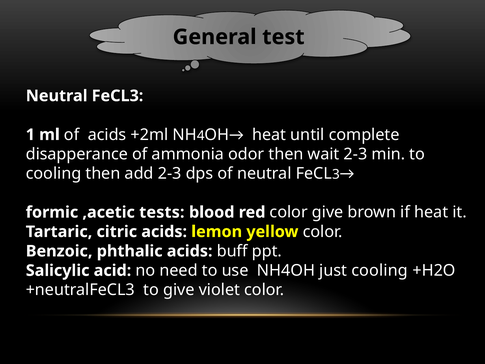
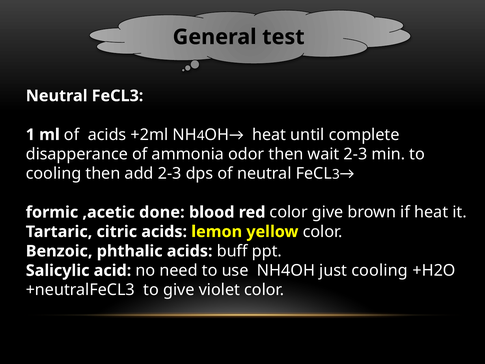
tests: tests -> done (162, 212)
